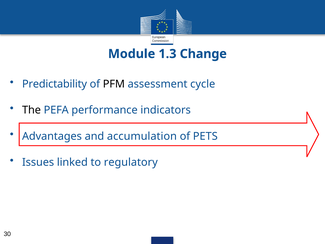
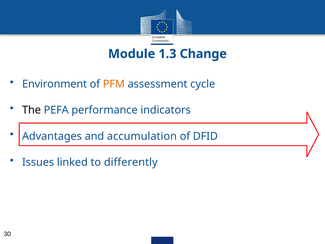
Predictability: Predictability -> Environment (55, 84)
PFM colour: black -> orange (114, 84)
PETS: PETS -> DFID (205, 136)
regulatory: regulatory -> differently (131, 162)
